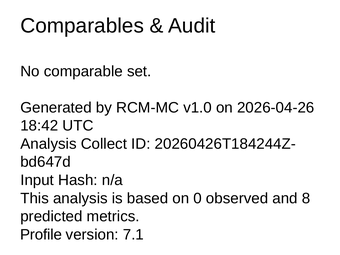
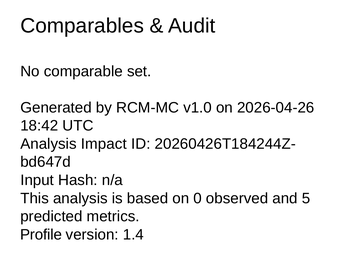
Collect: Collect -> Impact (104, 144)
8: 8 -> 5 (306, 198)
7.1: 7.1 -> 1.4 (133, 235)
